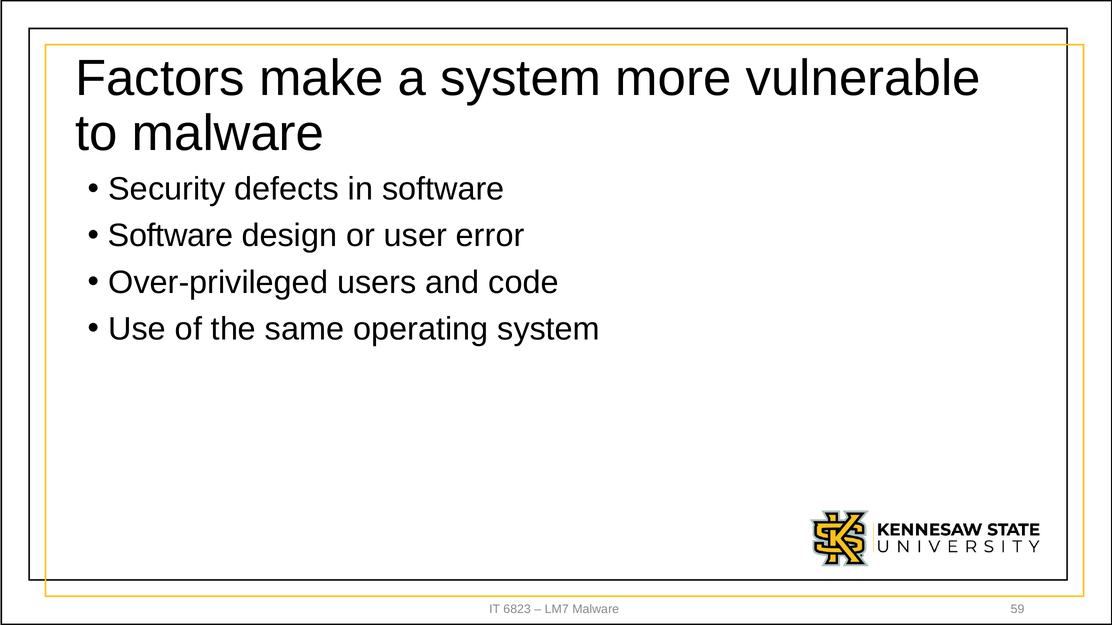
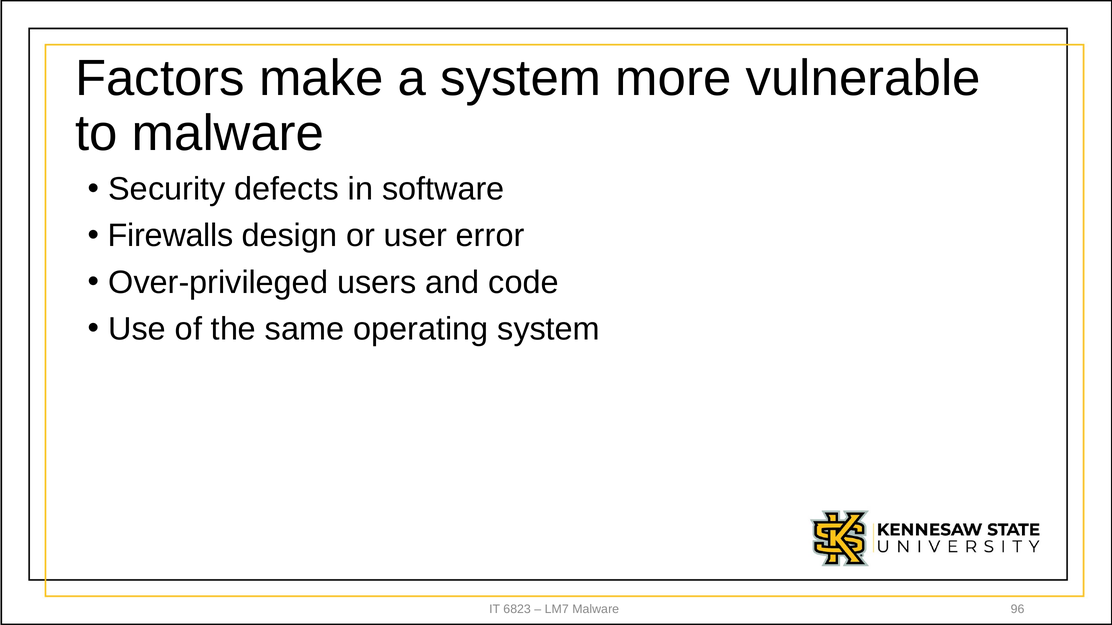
Software: Software -> Firewalls (171, 236)
59: 59 -> 96 (1018, 610)
